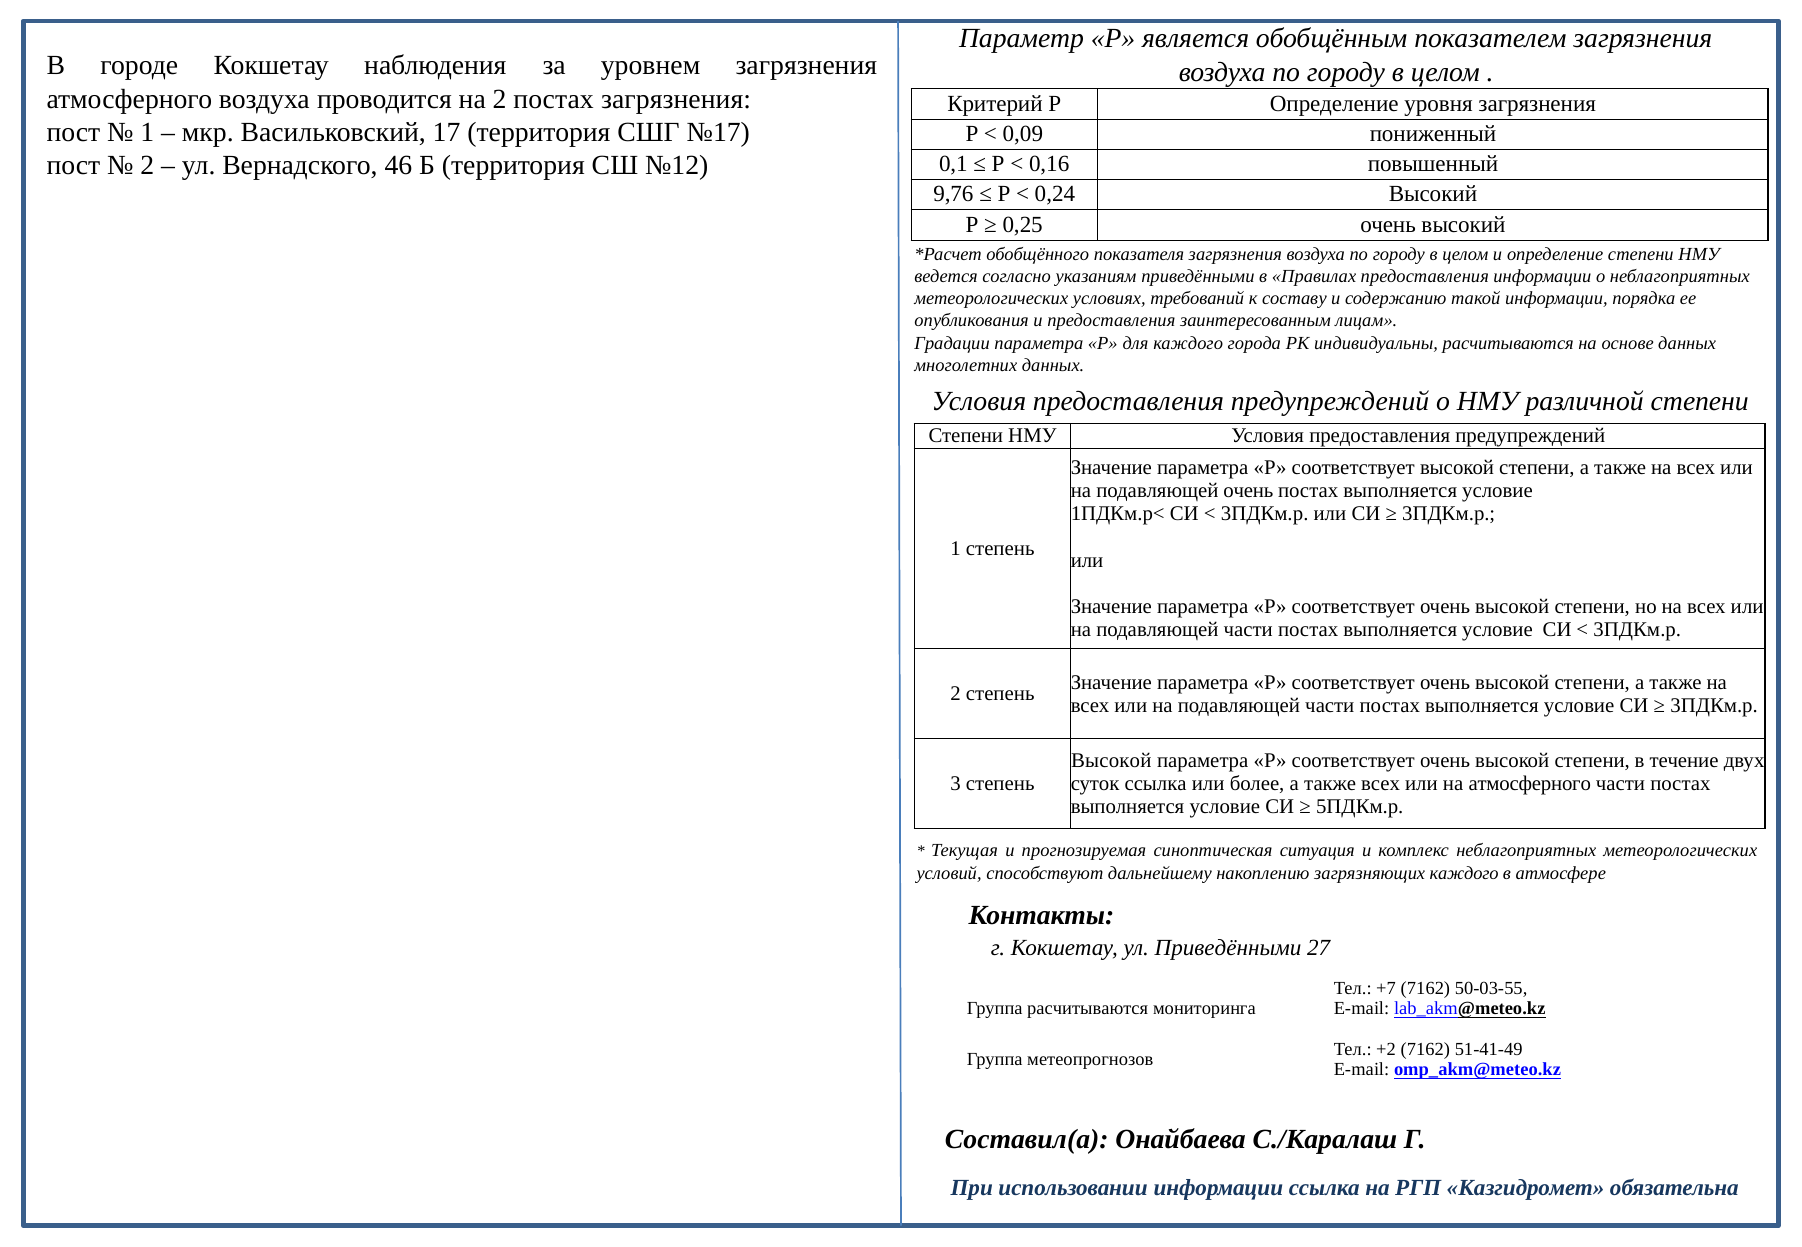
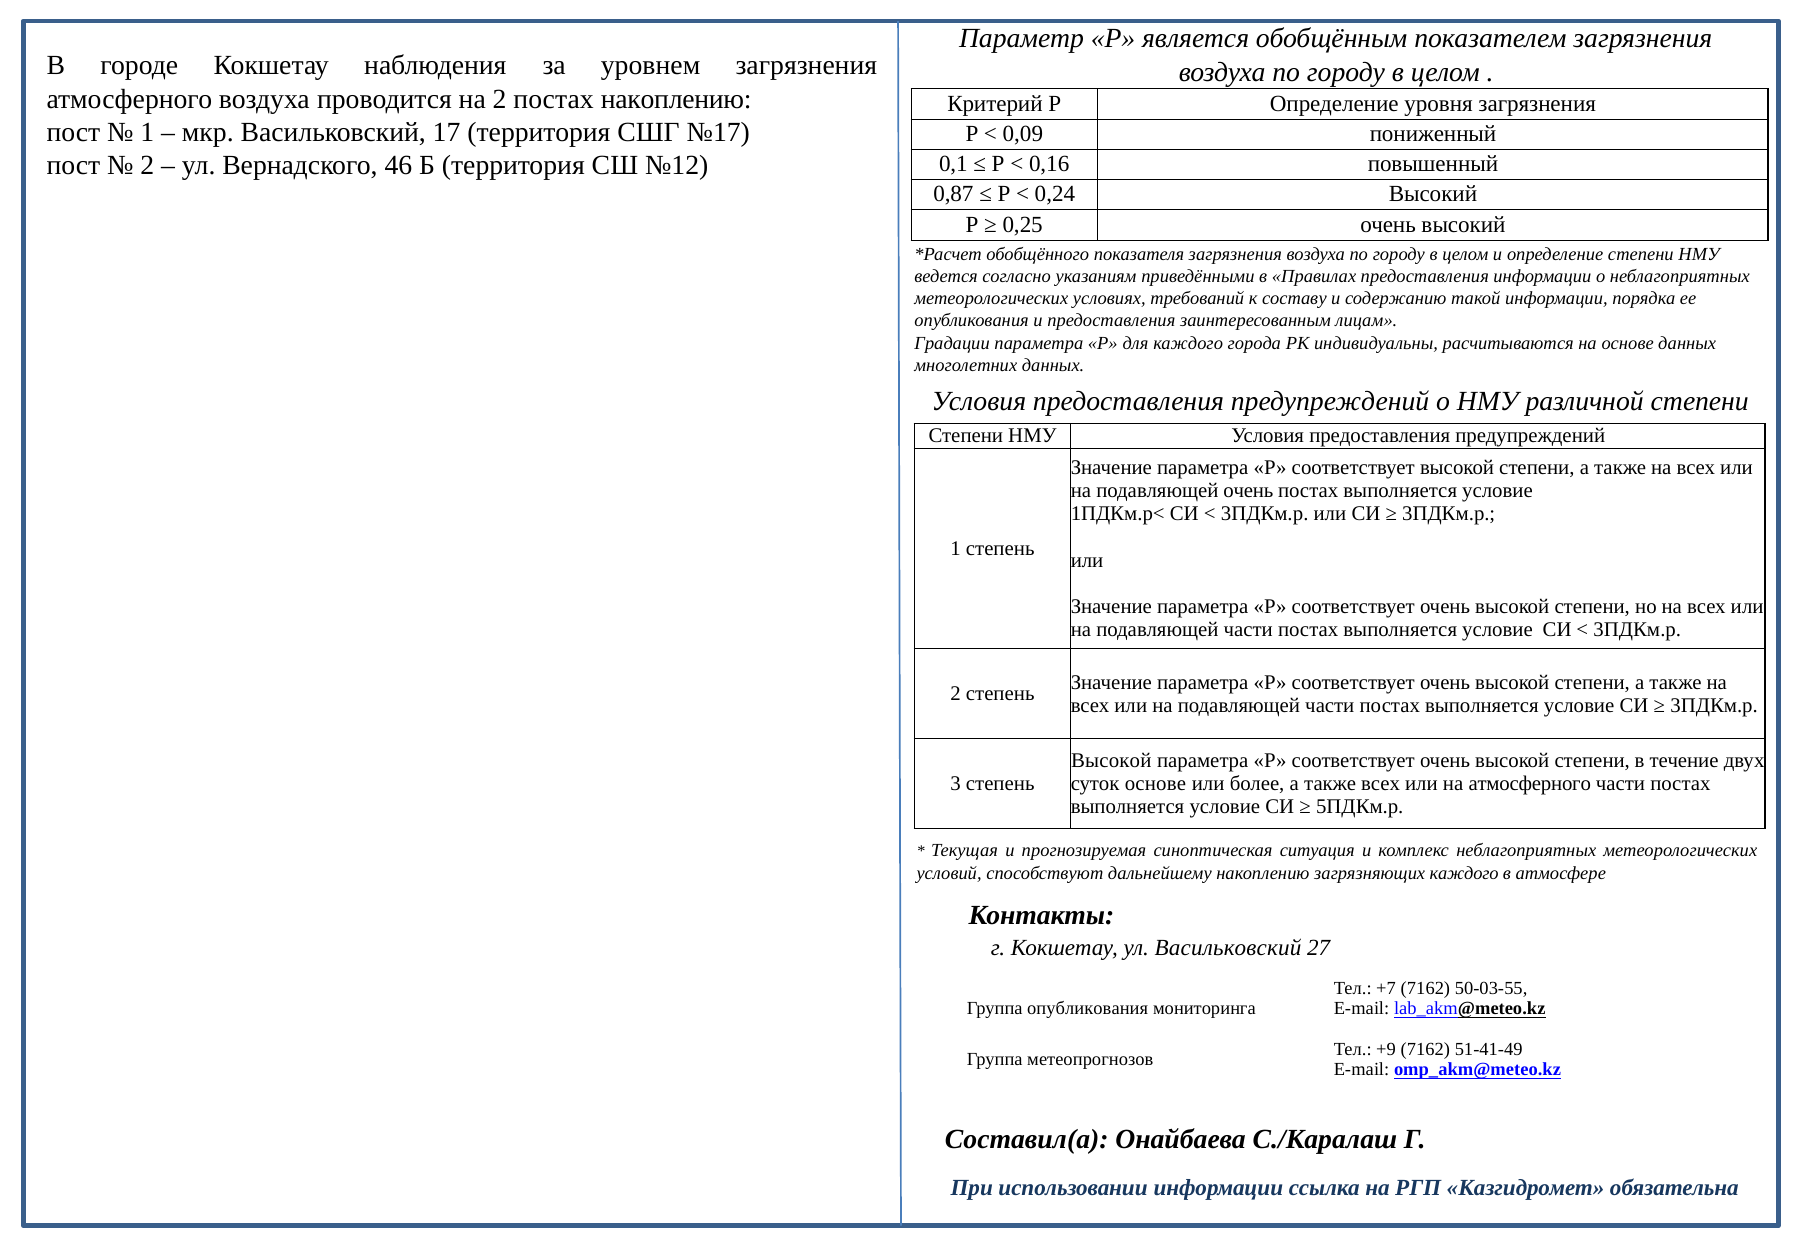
постах загрязнения: загрязнения -> накоплению (676, 99)
9,76: 9,76 -> 0,87 (953, 194)
суток ссылка: ссылка -> основе (1155, 784)
ул Приведёнными: Приведёнными -> Васильковский (1228, 948)
Группа расчитываются: расчитываются -> опубликования (1088, 1009)
+2: +2 -> +9 (1386, 1050)
